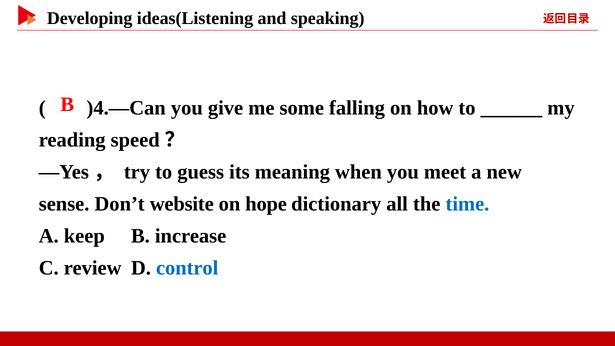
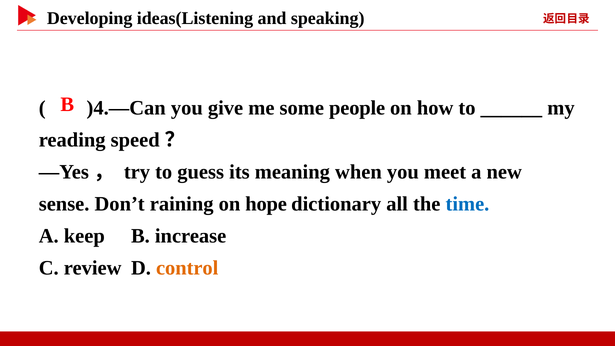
falling: falling -> people (357, 108)
website: website -> raining (182, 204)
control colour: blue -> orange (187, 268)
